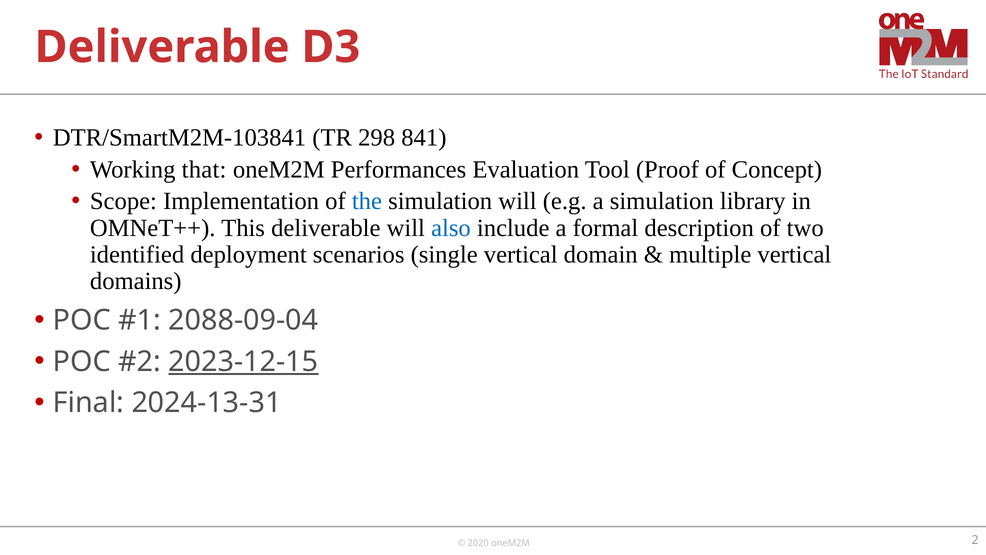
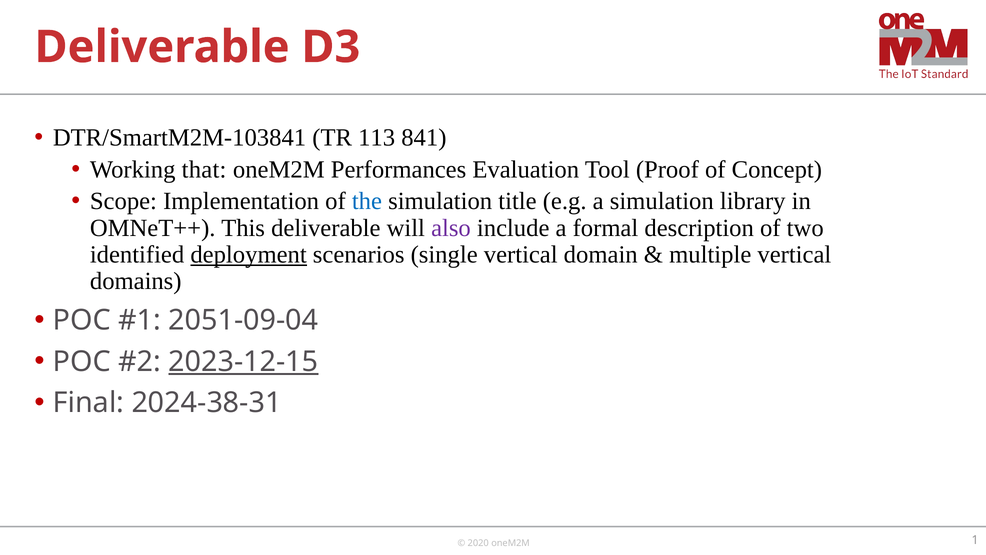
298: 298 -> 113 (377, 138)
simulation will: will -> title (517, 201)
also colour: blue -> purple (451, 228)
deployment underline: none -> present (249, 254)
2088-09-04: 2088-09-04 -> 2051-09-04 (243, 320)
2024-13-31: 2024-13-31 -> 2024-38-31 (207, 403)
2: 2 -> 1 (975, 540)
